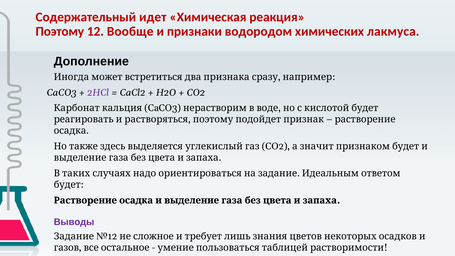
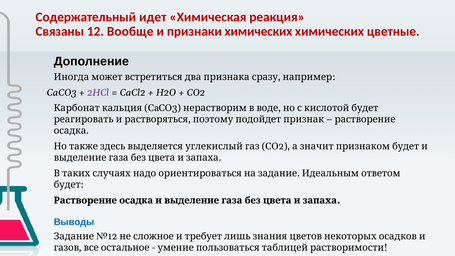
Поэтому: Поэтому -> Связаны (60, 31)
признаки водородом: водородом -> химических (258, 31)
лакмуса: лакмуса -> цветные (393, 31)
Выводы colour: purple -> blue (74, 222)
